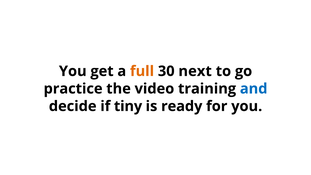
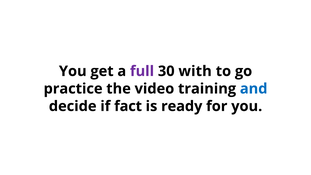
full colour: orange -> purple (142, 71)
next: next -> with (195, 71)
tiny: tiny -> fact (128, 106)
